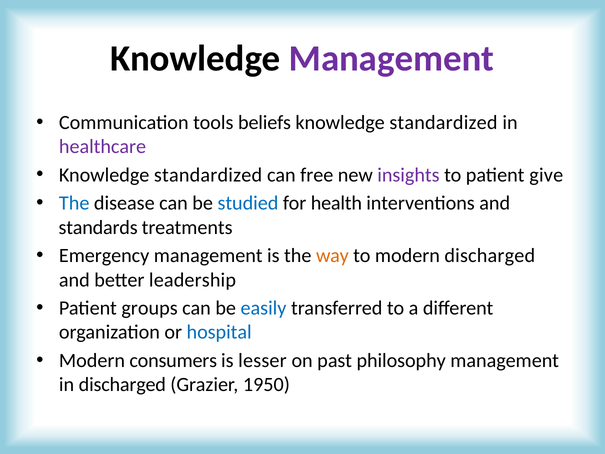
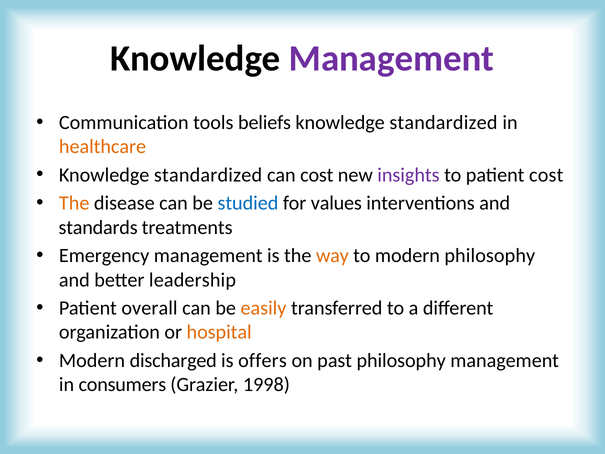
healthcare colour: purple -> orange (103, 147)
can free: free -> cost (317, 175)
patient give: give -> cost (546, 175)
The colour: blue -> orange (74, 203)
health: health -> values (336, 203)
modern discharged: discharged -> philosophy (490, 255)
groups: groups -> overall (149, 308)
easily colour: blue -> orange (264, 308)
hospital colour: blue -> orange (219, 332)
consumers: consumers -> discharged (173, 360)
lesser: lesser -> offers (263, 360)
in discharged: discharged -> consumers (122, 385)
1950: 1950 -> 1998 (266, 385)
